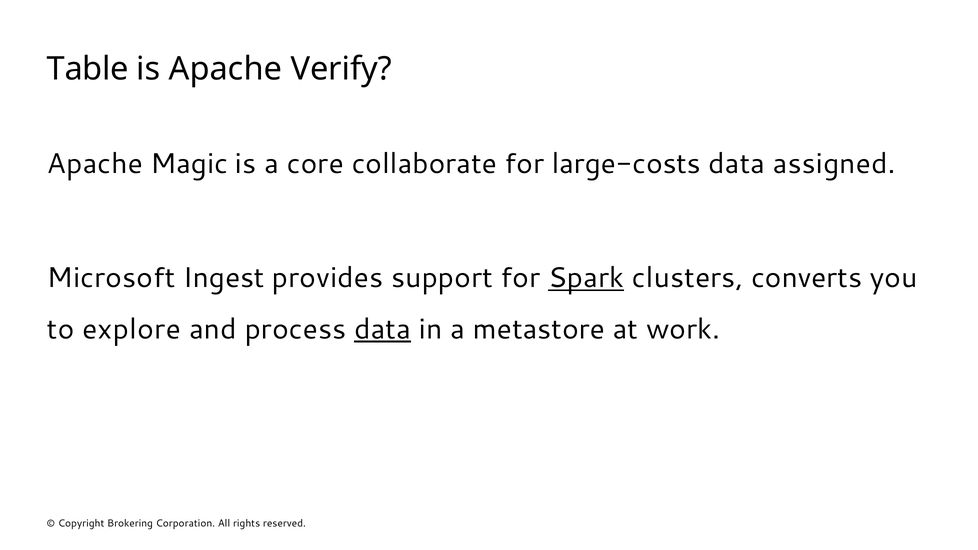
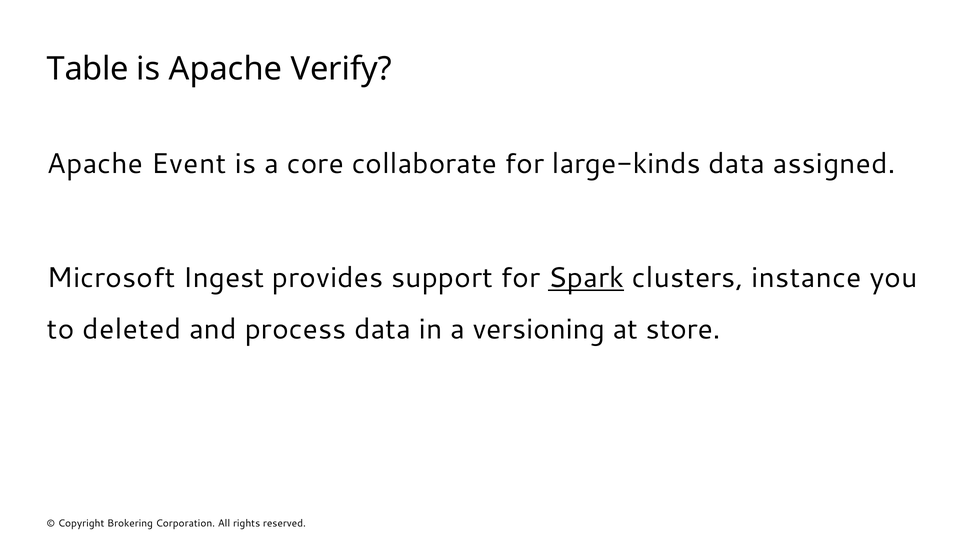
Magic: Magic -> Event (189, 164)
large-costs: large-costs -> large-kinds (626, 164)
converts: converts -> instance (806, 278)
explore: explore -> deleted (132, 329)
data underline: present -> none (383, 329)
metastore: metastore -> versioning (539, 329)
work: work -> store (683, 329)
